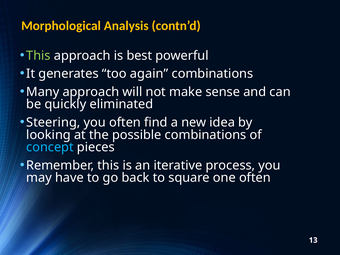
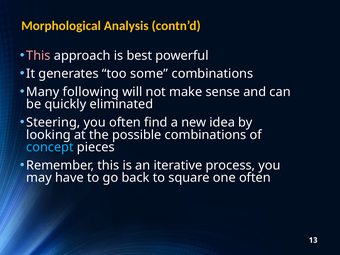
This colour: light green -> pink (38, 56)
again: again -> some (149, 74)
Many approach: approach -> following (91, 92)
